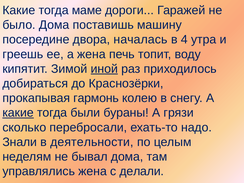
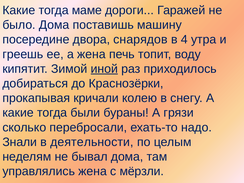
началась: началась -> снарядов (140, 40)
гармонь: гармонь -> кричали (96, 98)
какие underline: present -> none (18, 113)
делали: делали -> мёрзли (142, 171)
